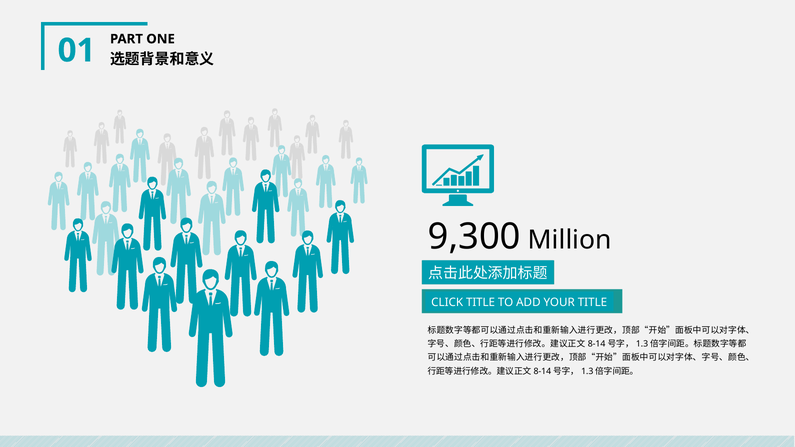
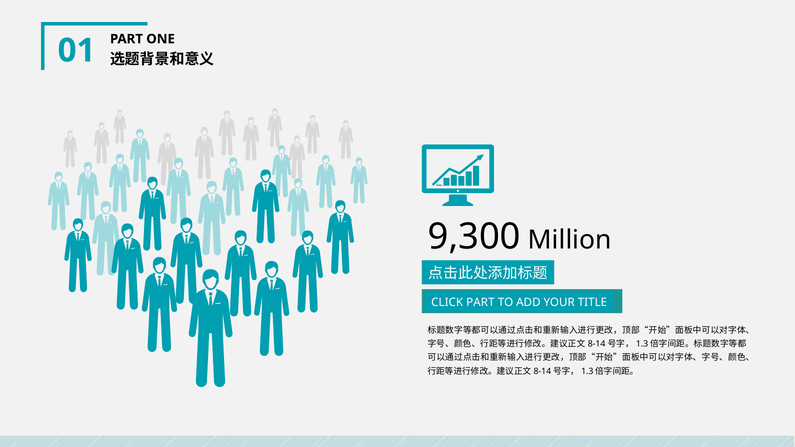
CLICK TITLE: TITLE -> PART (480, 302)
